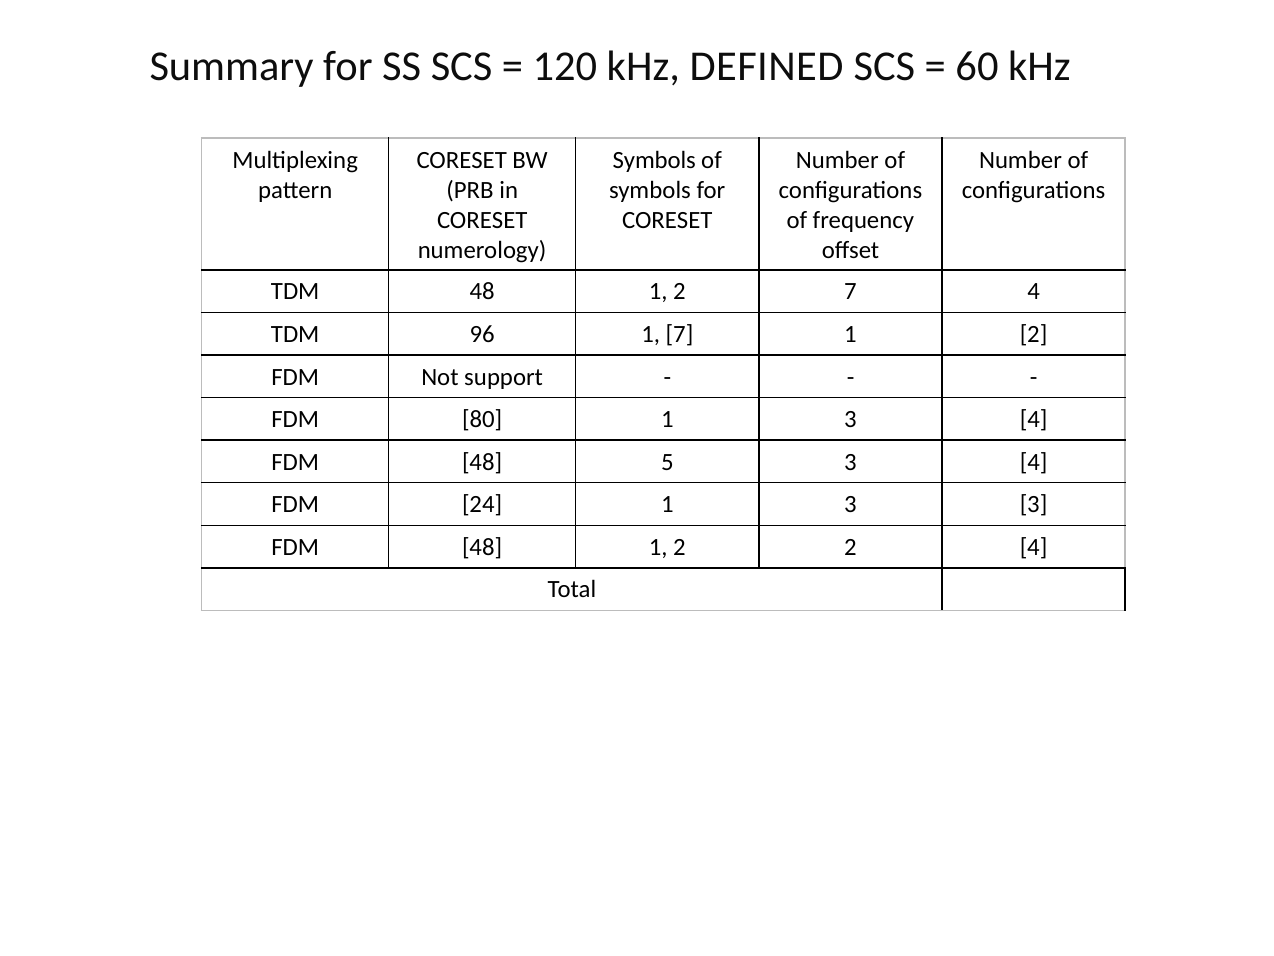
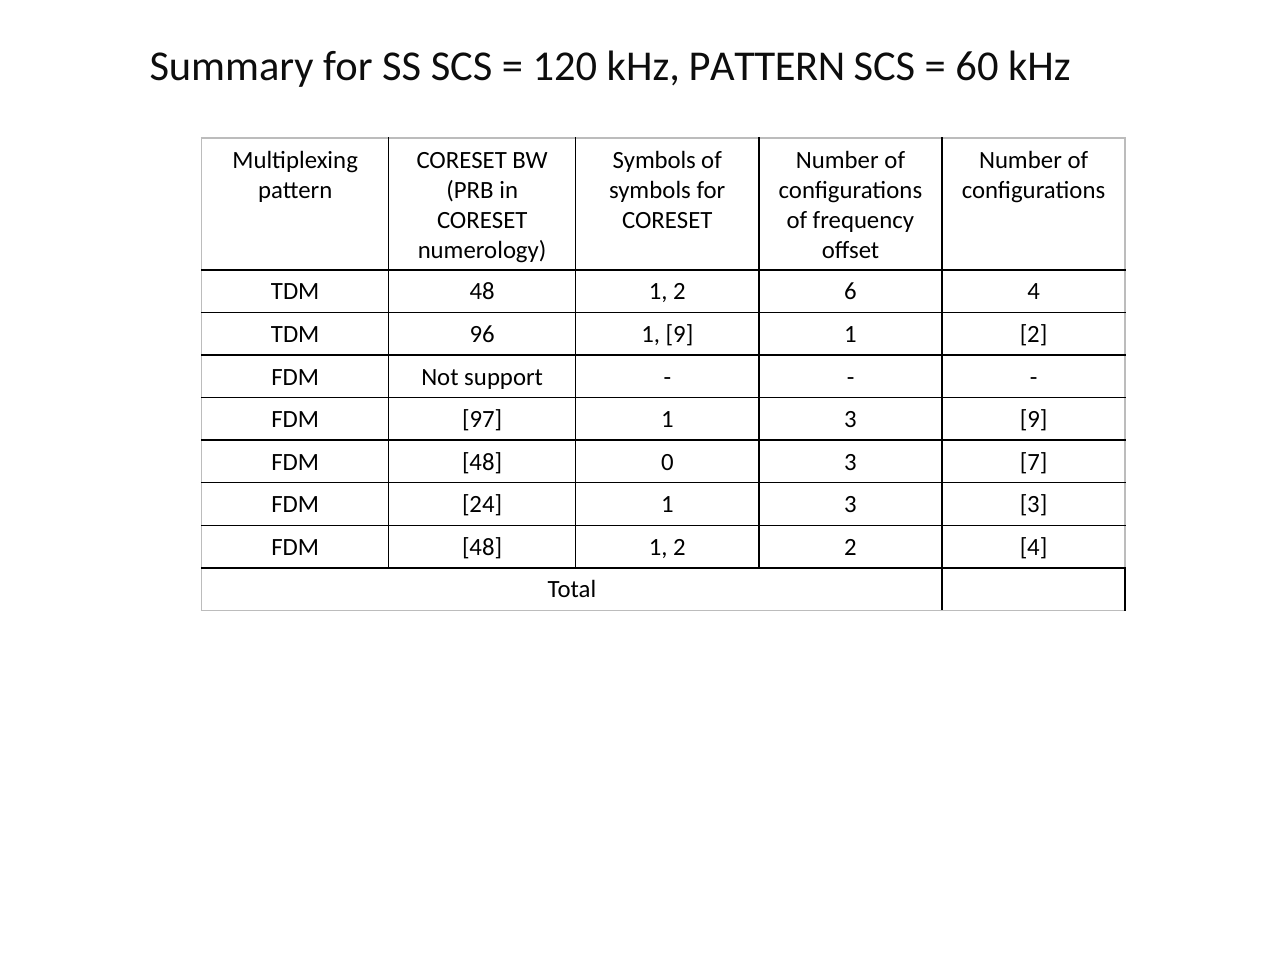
kHz DEFINED: DEFINED -> PATTERN (767, 67)
2 7: 7 -> 6 (850, 292)
1 7: 7 -> 9 (679, 334)
80: 80 -> 97 (482, 419)
1 3 4: 4 -> 9 (1034, 419)
5: 5 -> 0 (667, 462)
4: 4 -> 7 (1034, 462)
